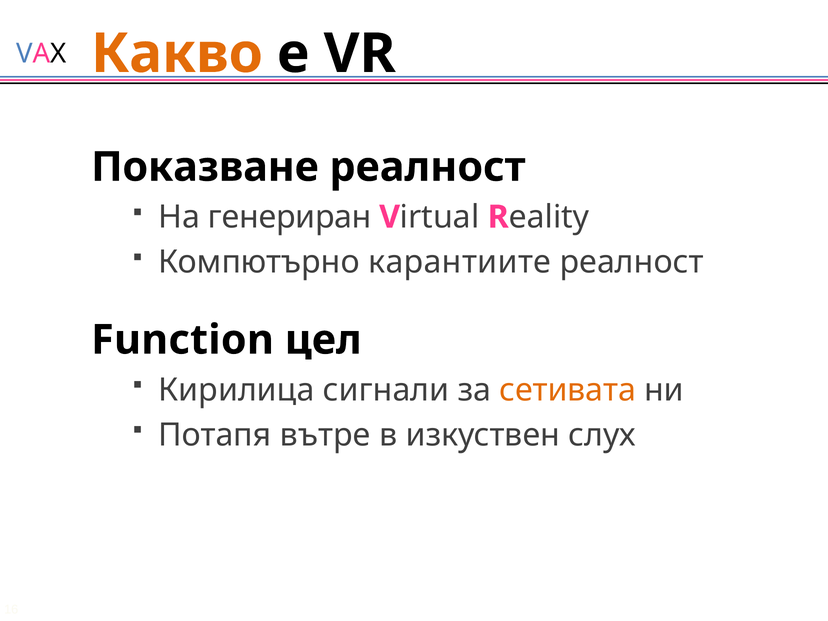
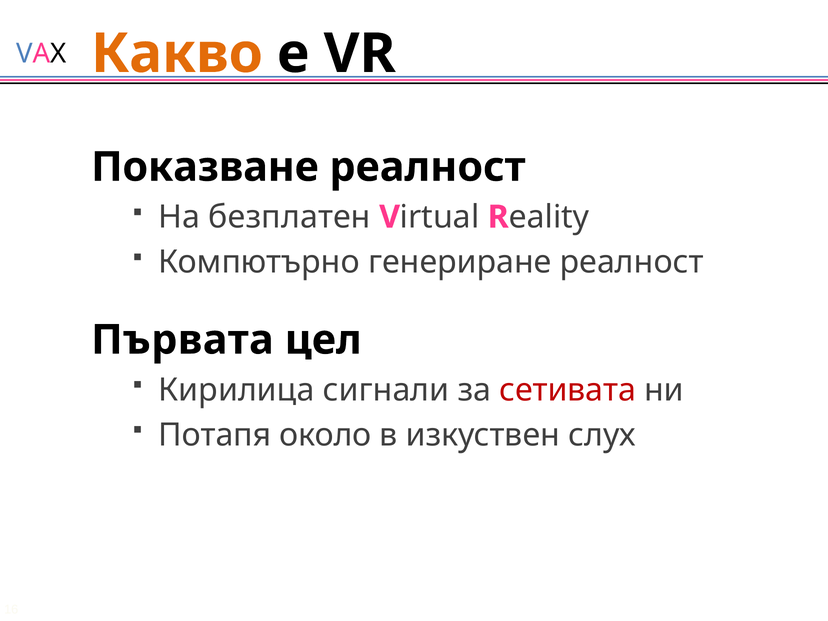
генериран: генериран -> безплатен (290, 217)
карантиите: карантиите -> генериране (460, 262)
Function: Function -> Първата (182, 340)
сетивата colour: orange -> red (568, 390)
вътре: вътре -> около (325, 435)
